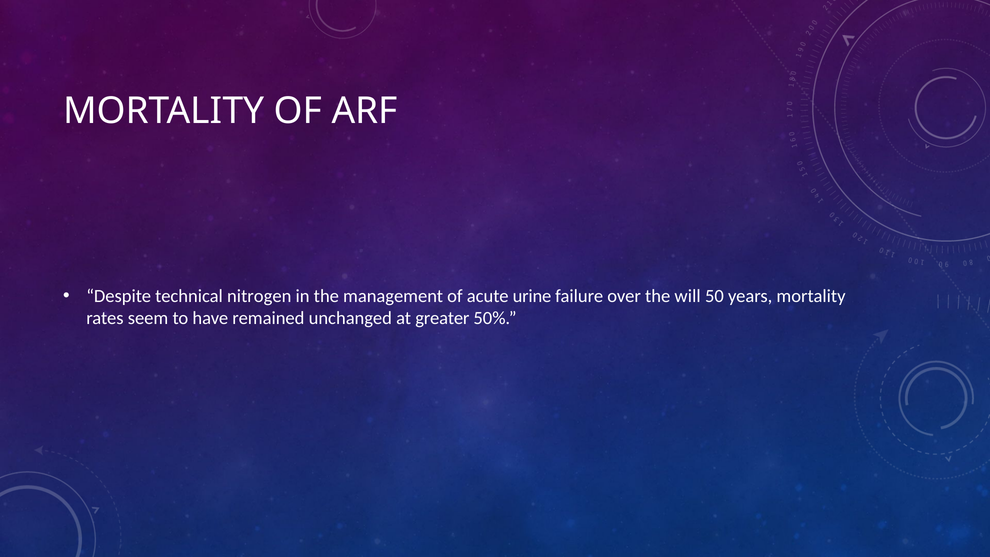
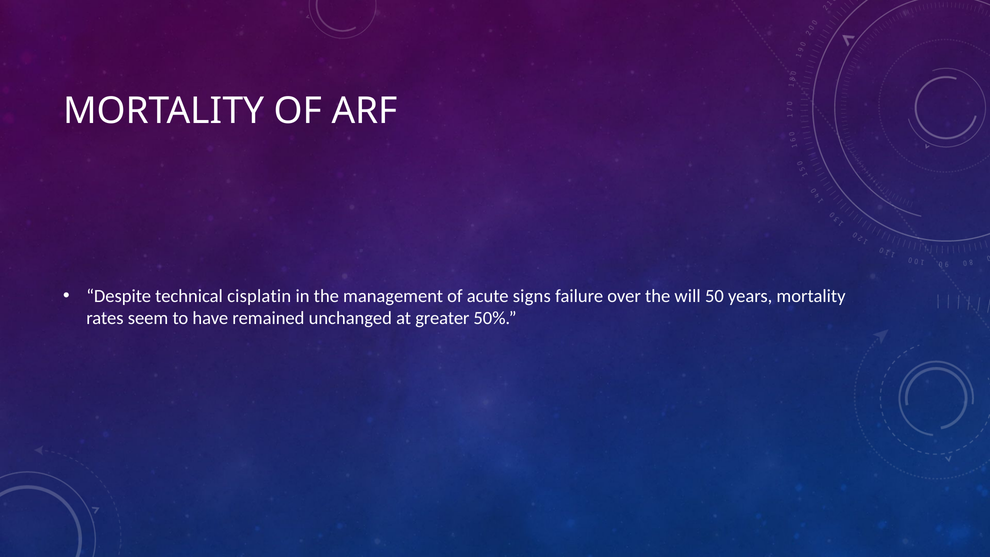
nitrogen: nitrogen -> cisplatin (259, 296)
urine: urine -> signs (532, 296)
